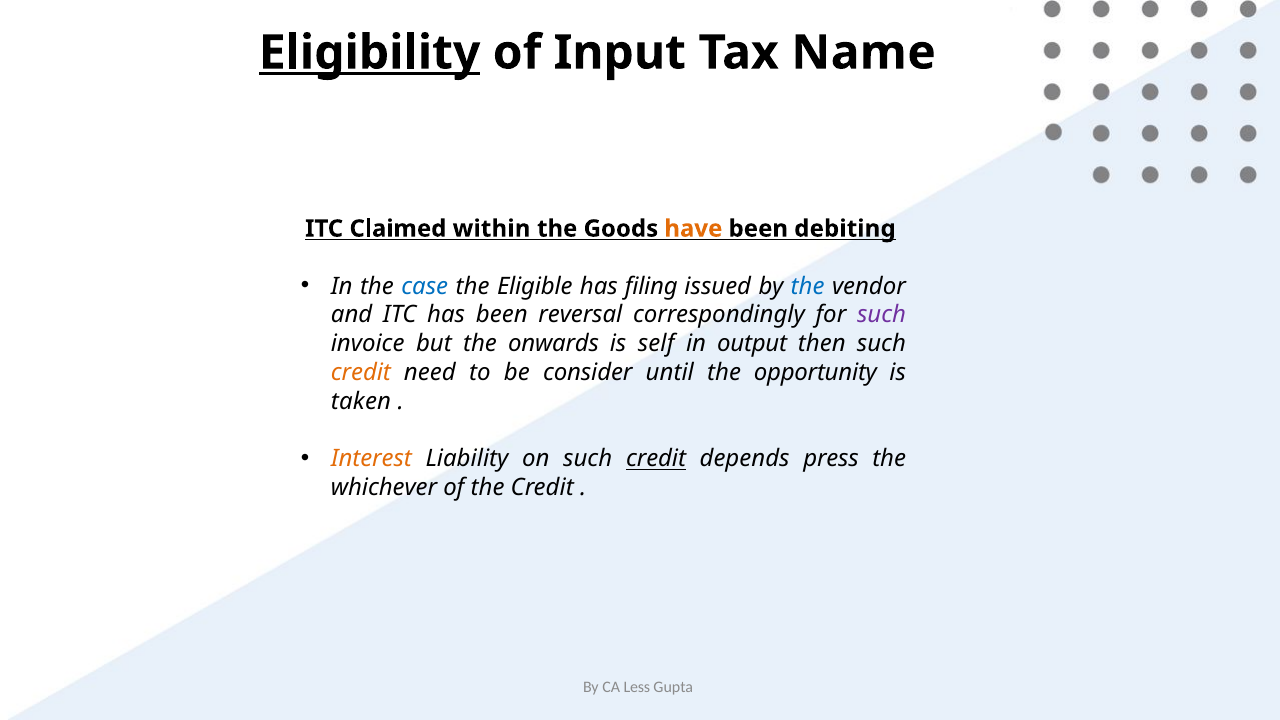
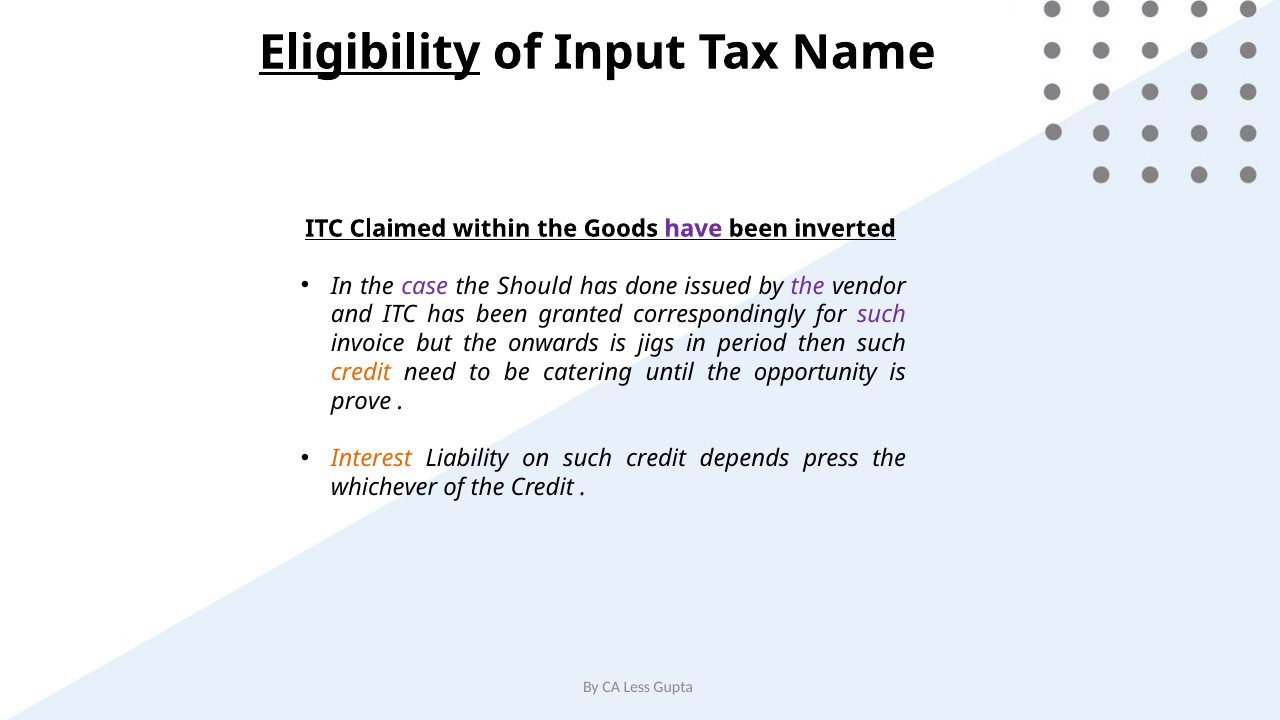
have colour: orange -> purple (693, 229)
debiting: debiting -> inverted (845, 229)
case colour: blue -> purple (425, 286)
Eligible: Eligible -> Should (535, 286)
filing: filing -> done (651, 286)
the colour: blue -> purple (808, 286)
reversal: reversal -> granted (580, 315)
self: self -> jigs (656, 344)
output: output -> period (752, 344)
consider: consider -> catering (588, 373)
taken: taken -> prove (361, 401)
credit underline: present -> none (656, 459)
